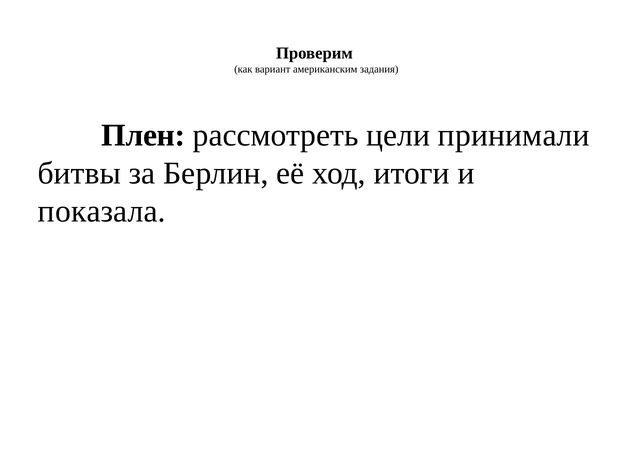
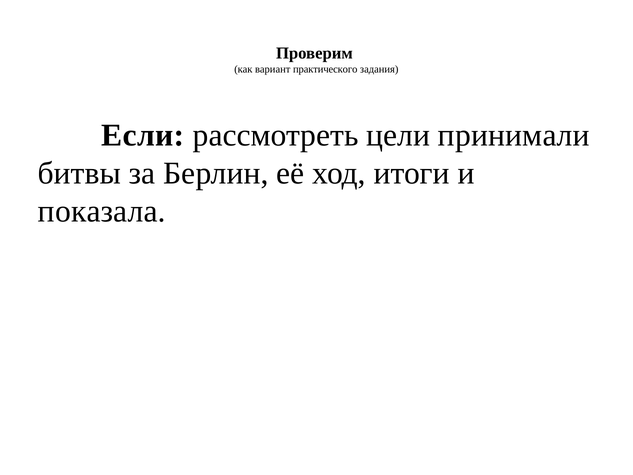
американским: американским -> практического (325, 69)
Плен: Плен -> Если (143, 135)
